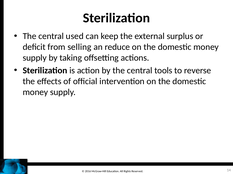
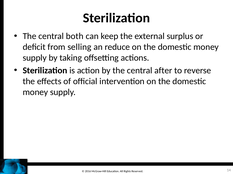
used: used -> both (75, 36)
tools: tools -> after (163, 71)
